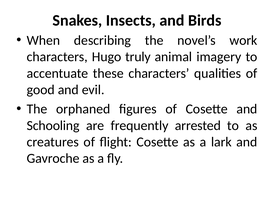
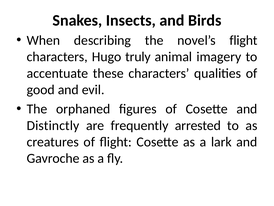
novel’s work: work -> flight (244, 40)
Schooling: Schooling -> Distinctly (53, 125)
